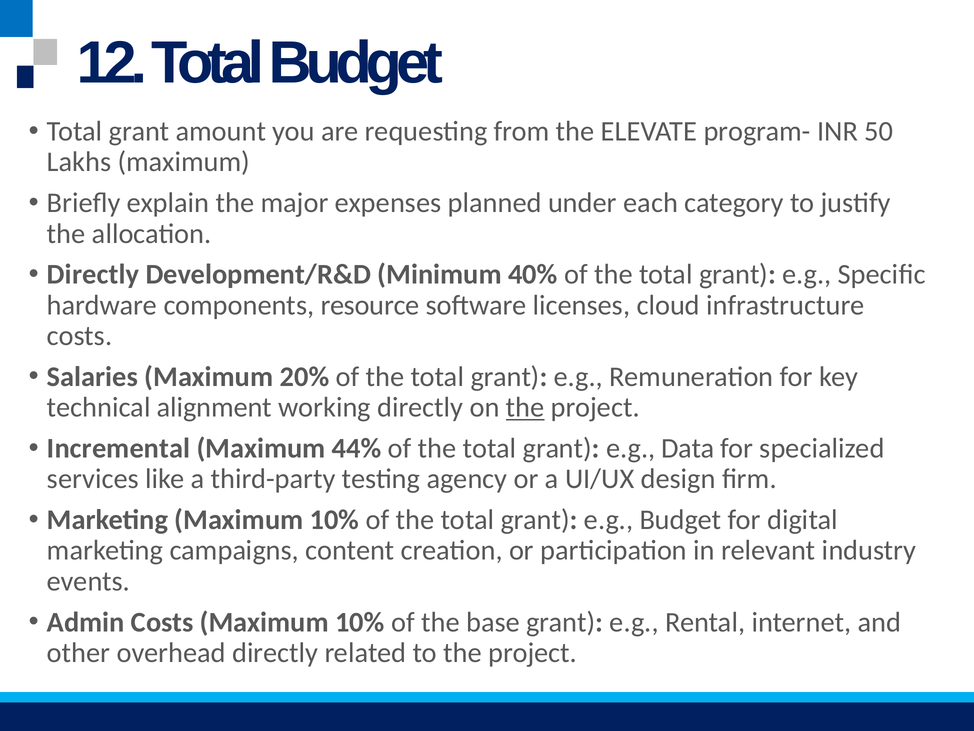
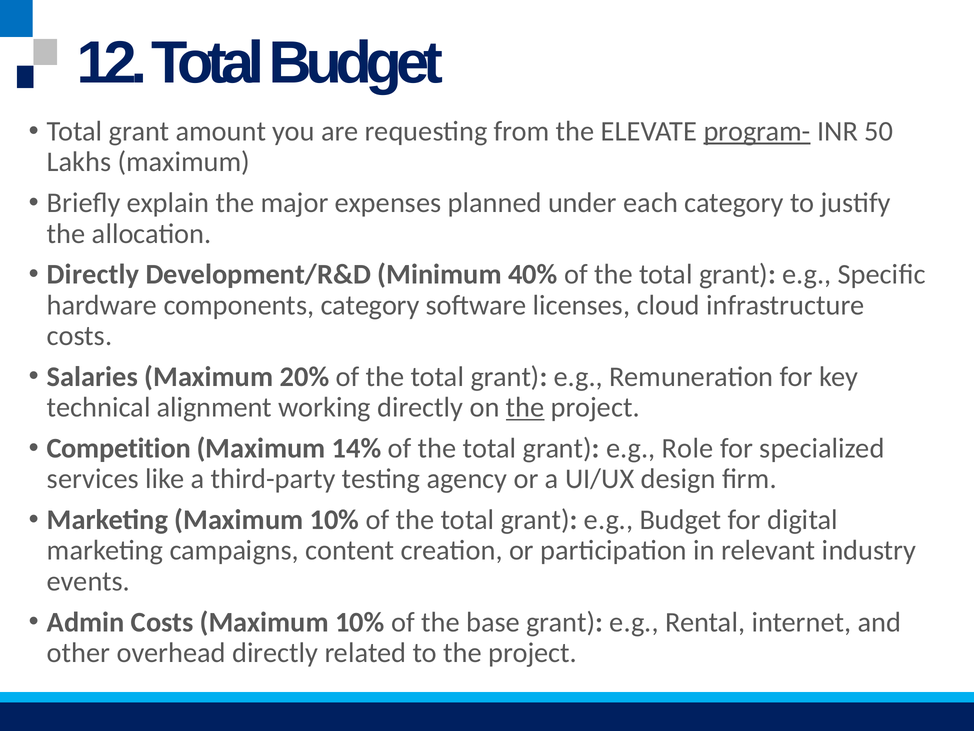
program- underline: none -> present (757, 131)
components resource: resource -> category (370, 305)
Incremental: Incremental -> Competition (119, 448)
44%: 44% -> 14% (357, 448)
Data: Data -> Role (688, 448)
